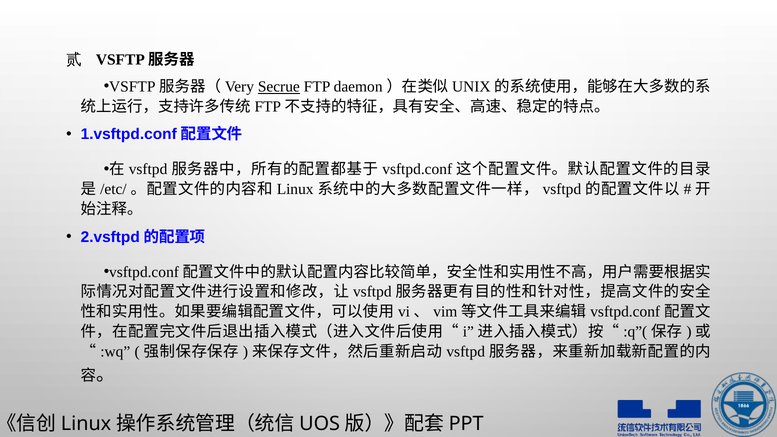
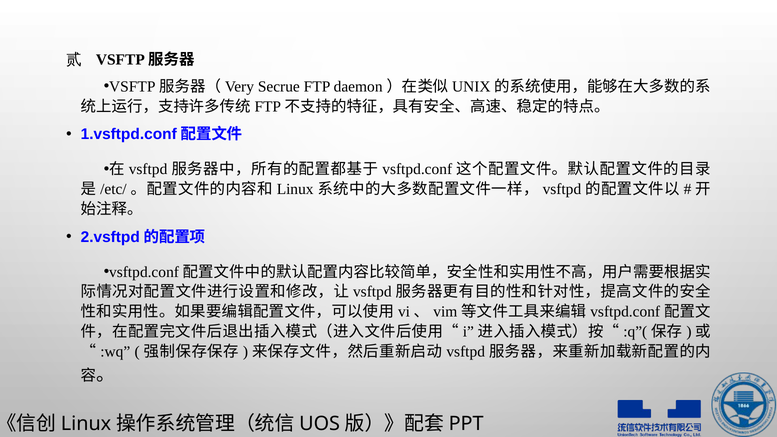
Secrue underline: present -> none (279, 87)
